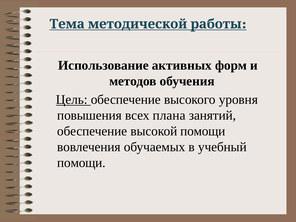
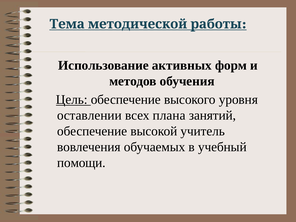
повышения: повышения -> оставлении (89, 115)
высокой помощи: помощи -> учитель (203, 131)
